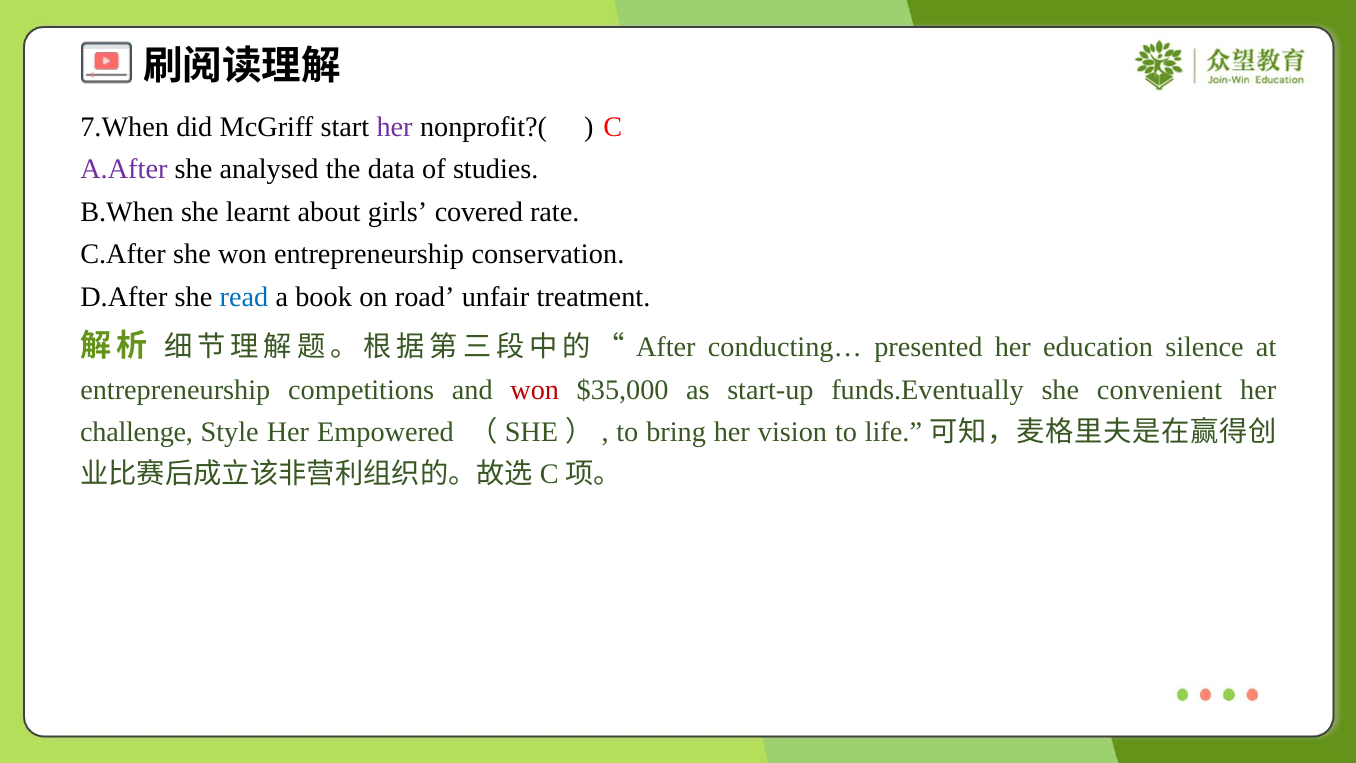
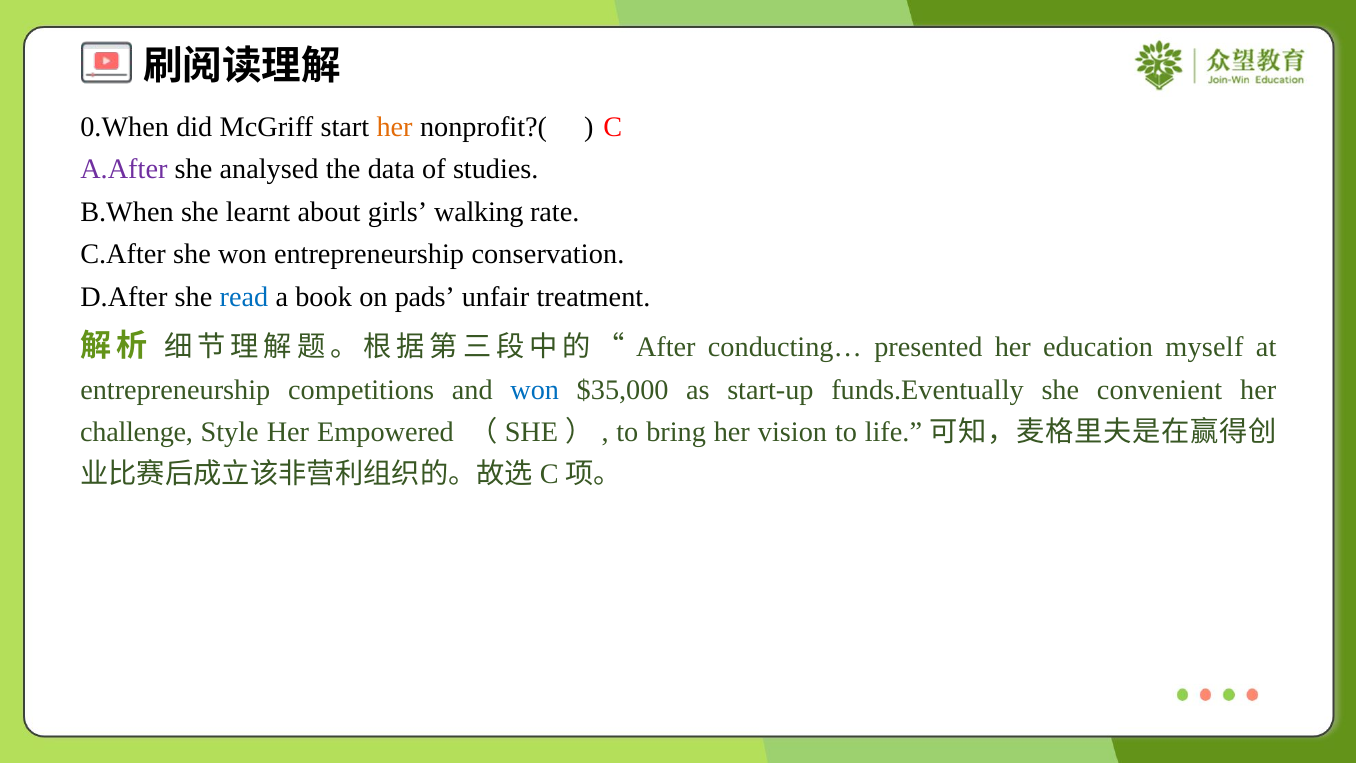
7.When: 7.When -> 0.When (125, 127)
her colour: purple -> orange (395, 127)
covered: covered -> walking (479, 212)
road: road -> pads (425, 297)
silence: silence -> myself (1204, 347)
won colour: red -> blue (535, 390)
